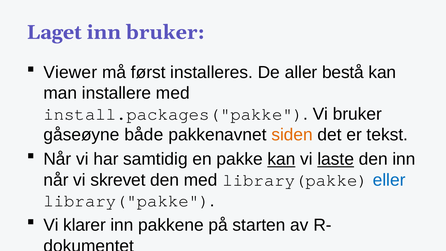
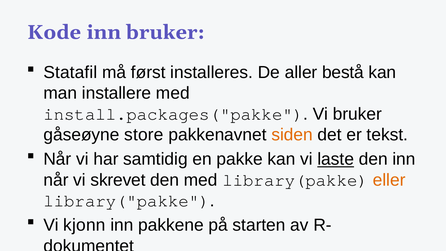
Laget: Laget -> Kode (54, 32)
Viewer: Viewer -> Statafil (70, 72)
både: både -> store (144, 135)
kan underline: present -> none (281, 159)
eller colour: blue -> orange (389, 180)
klarer: klarer -> kjonn (84, 225)
